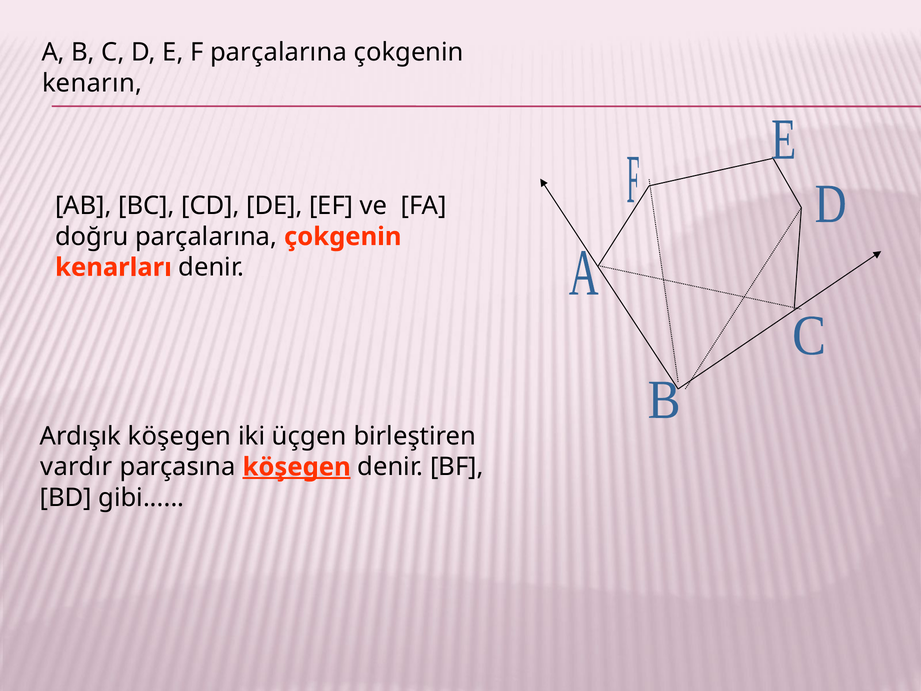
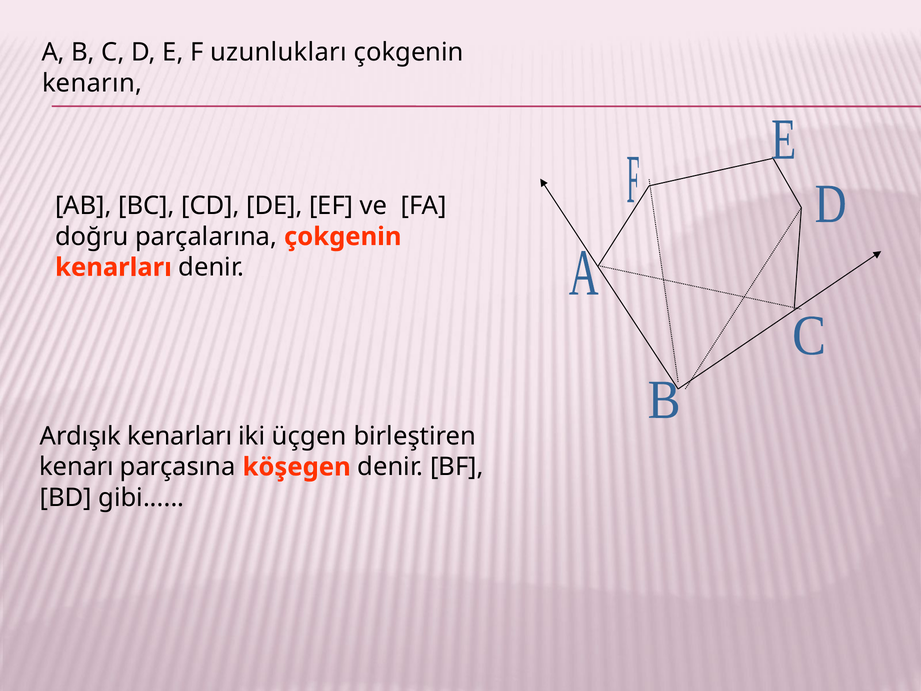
F parçalarına: parçalarına -> uzunlukları (278, 52)
Ardışık köşegen: köşegen -> kenarları (180, 436)
vardır: vardır -> kenarı (77, 467)
köşegen underline: present -> none (297, 467)
